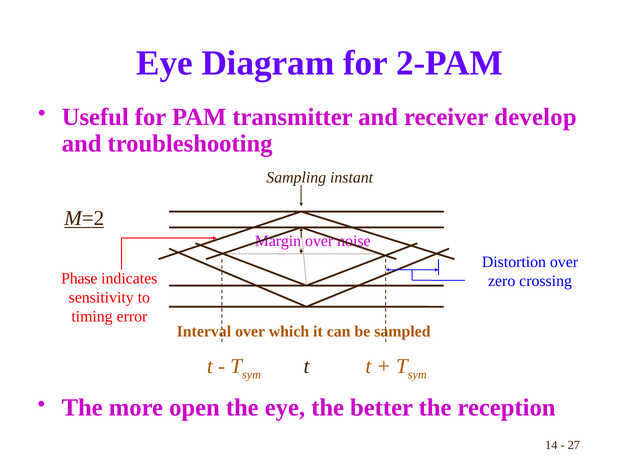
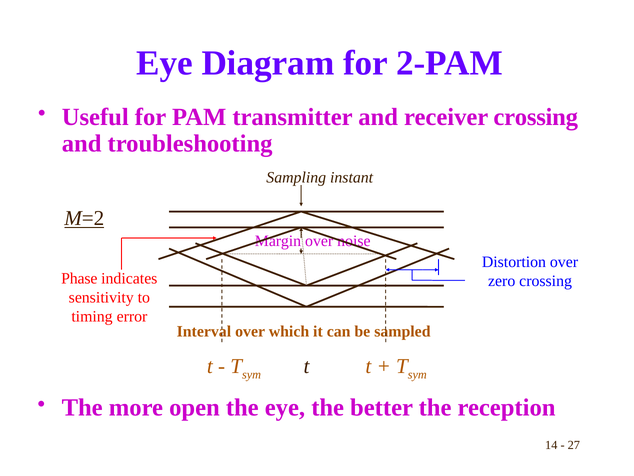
receiver develop: develop -> crossing (536, 117)
